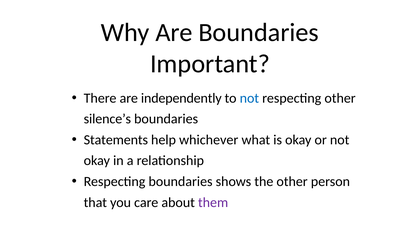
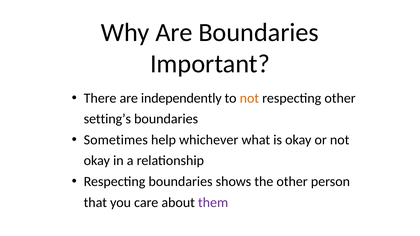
not colour: blue -> orange (249, 98)
silence’s: silence’s -> setting’s (107, 119)
Statements: Statements -> Sometimes (116, 140)
